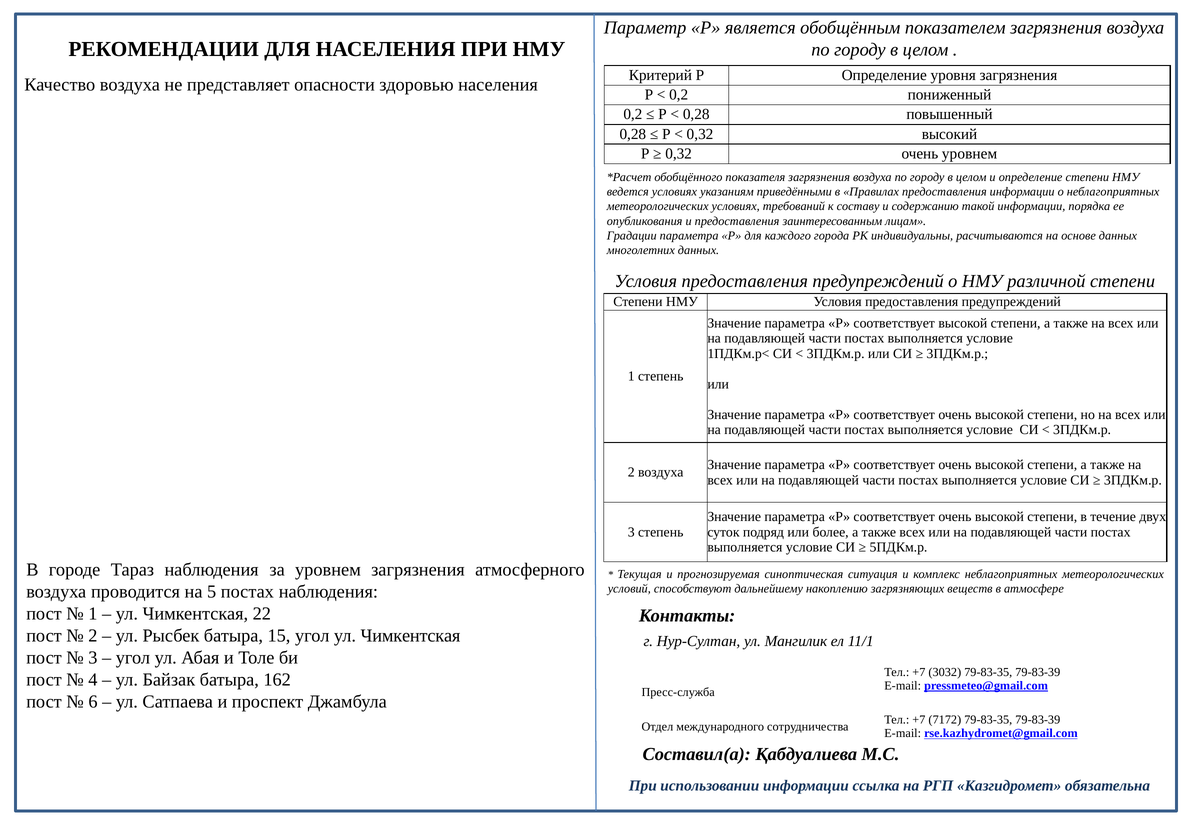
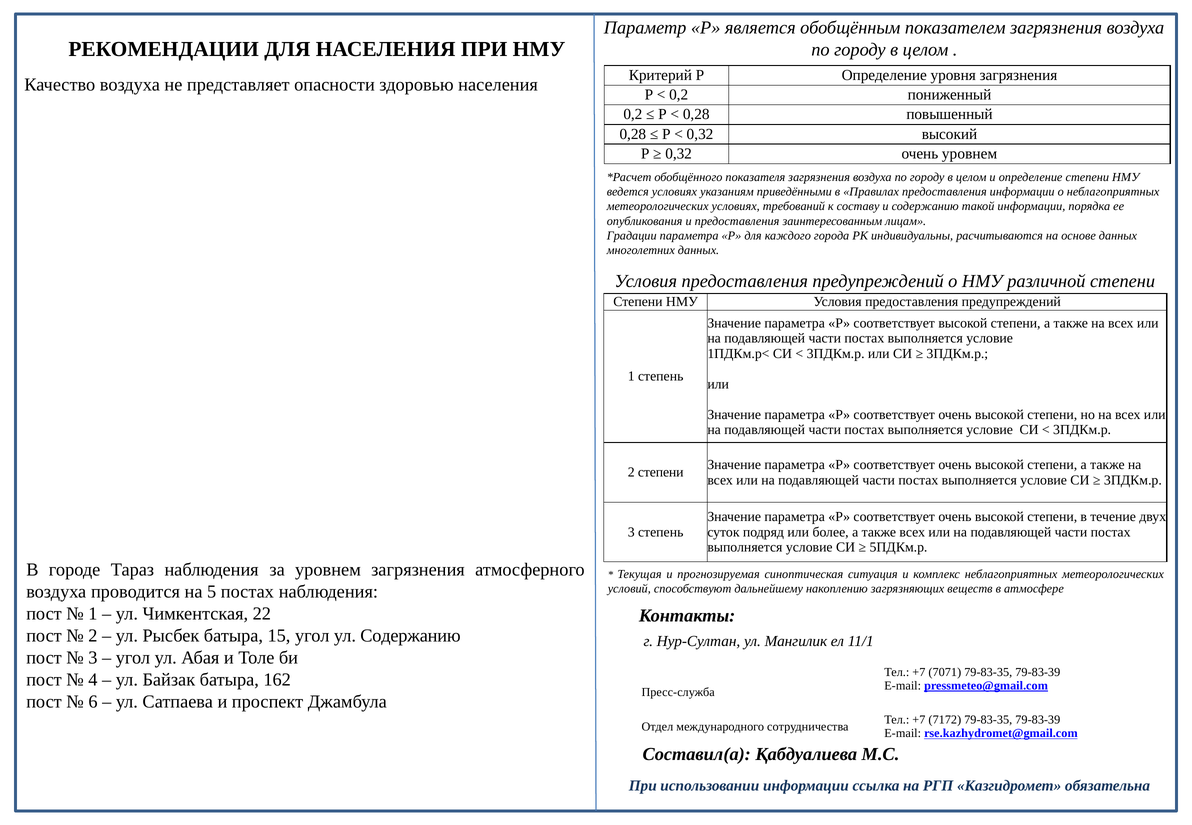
2 воздуха: воздуха -> степени (661, 473)
угол ул Чимкентская: Чимкентская -> Содержанию (410, 636)
3032: 3032 -> 7071 (945, 672)
